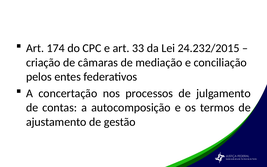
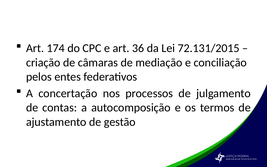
33: 33 -> 36 (138, 48)
24.232/2015: 24.232/2015 -> 72.131/2015 (209, 48)
